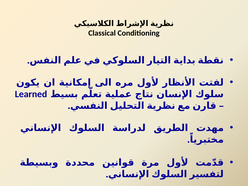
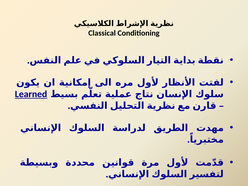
Learned underline: none -> present (31, 94)
